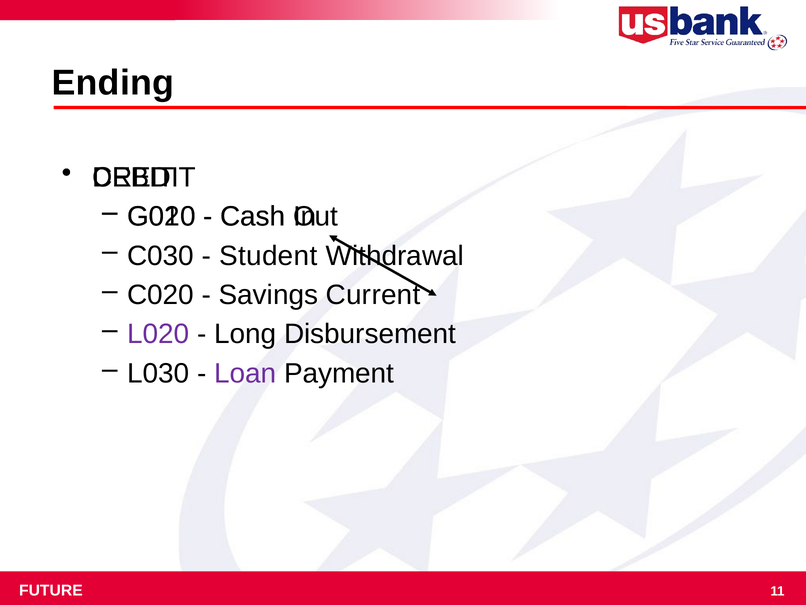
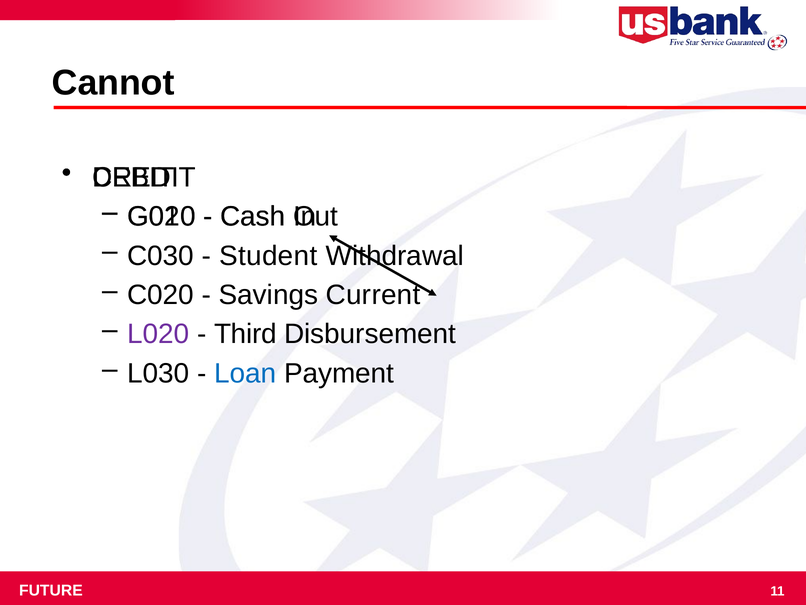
Ending: Ending -> Cannot (113, 83)
Long: Long -> Third (245, 334)
Loan colour: purple -> blue (245, 373)
